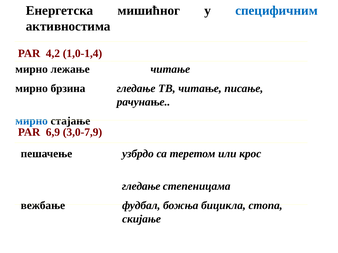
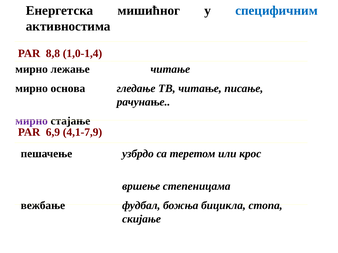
4,2: 4,2 -> 8,8 (53, 54)
брзина: брзина -> основа (68, 89)
мирно colour: blue -> purple (32, 121)
3,0-7,9: 3,0-7,9 -> 4,1-7,9 (82, 132)
гледањe: гледањe -> вршење (141, 187)
